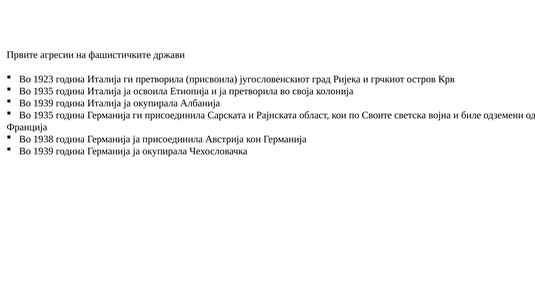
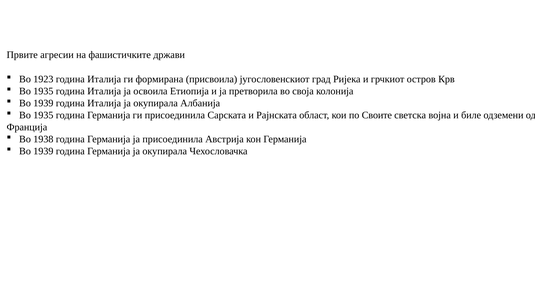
ги претворила: претворила -> формирана (159, 79)
